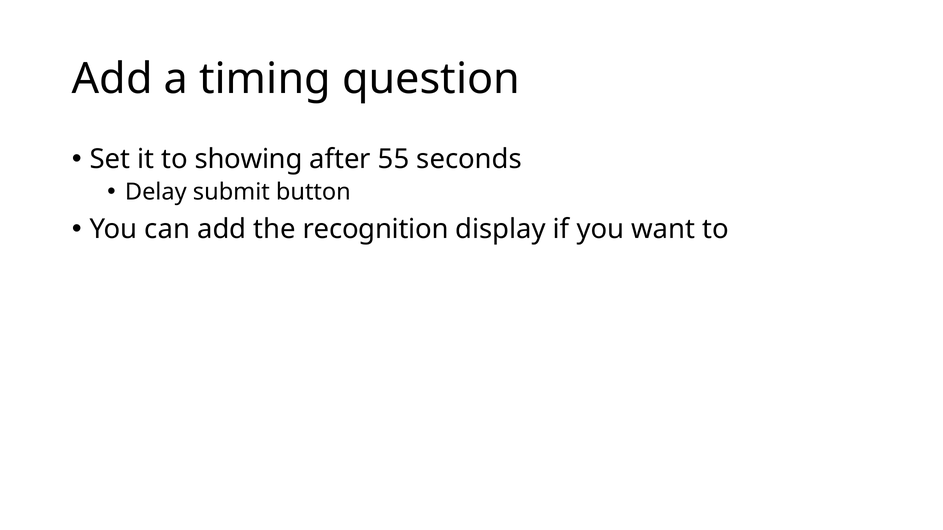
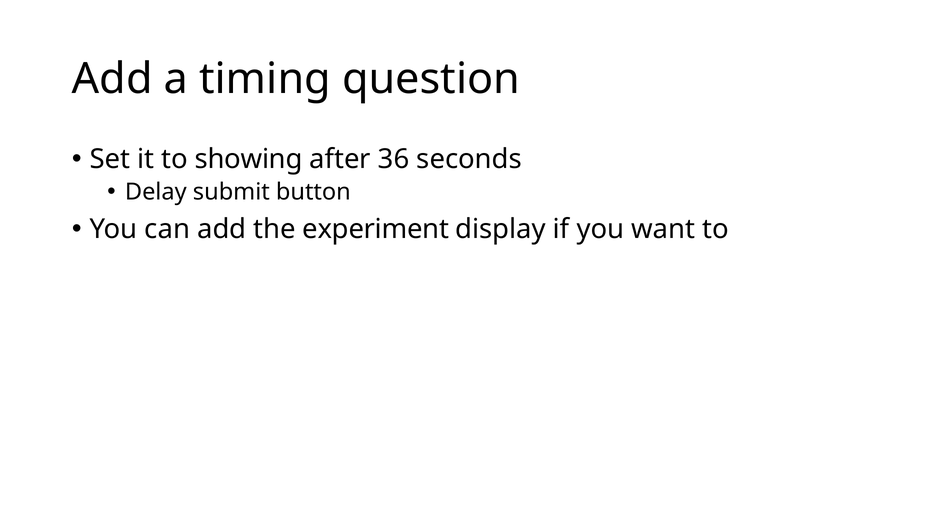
55: 55 -> 36 (394, 159)
recognition: recognition -> experiment (376, 229)
